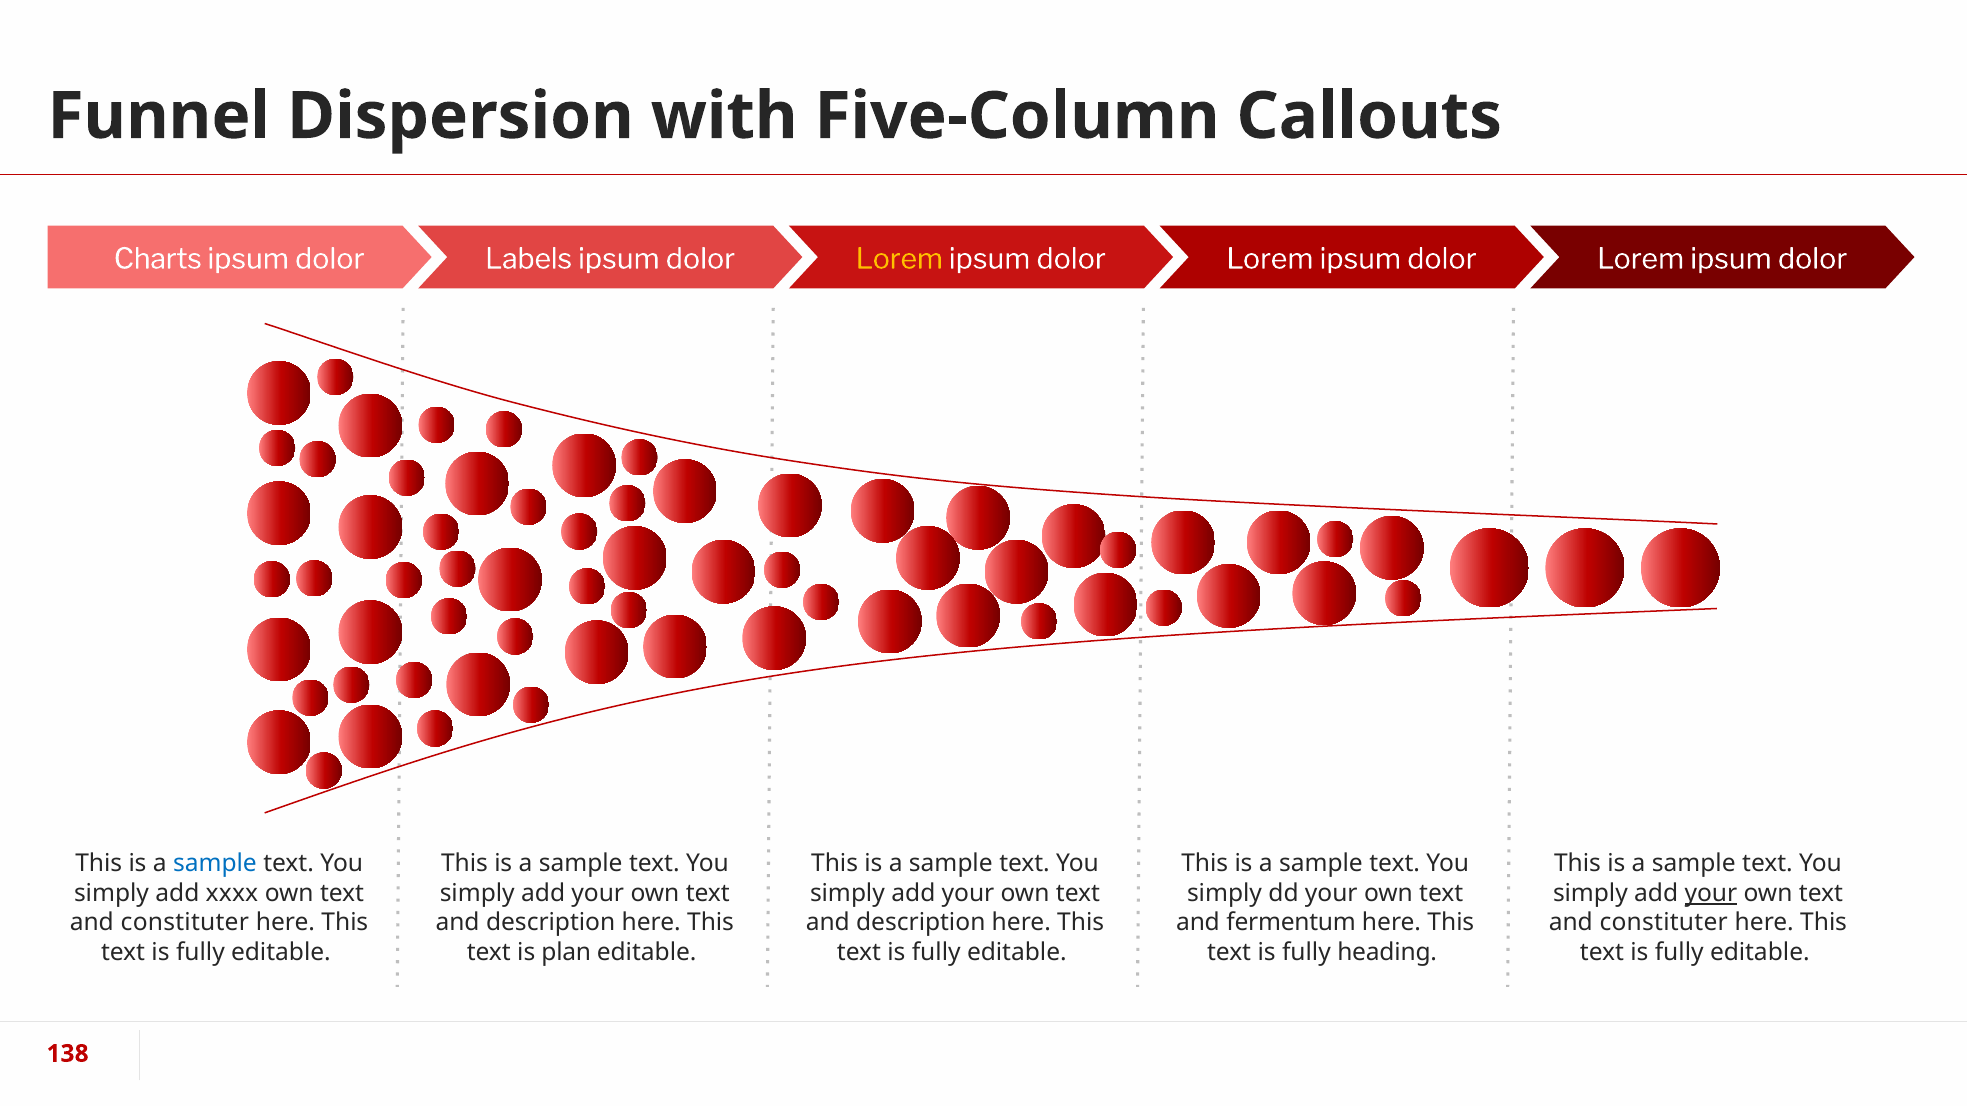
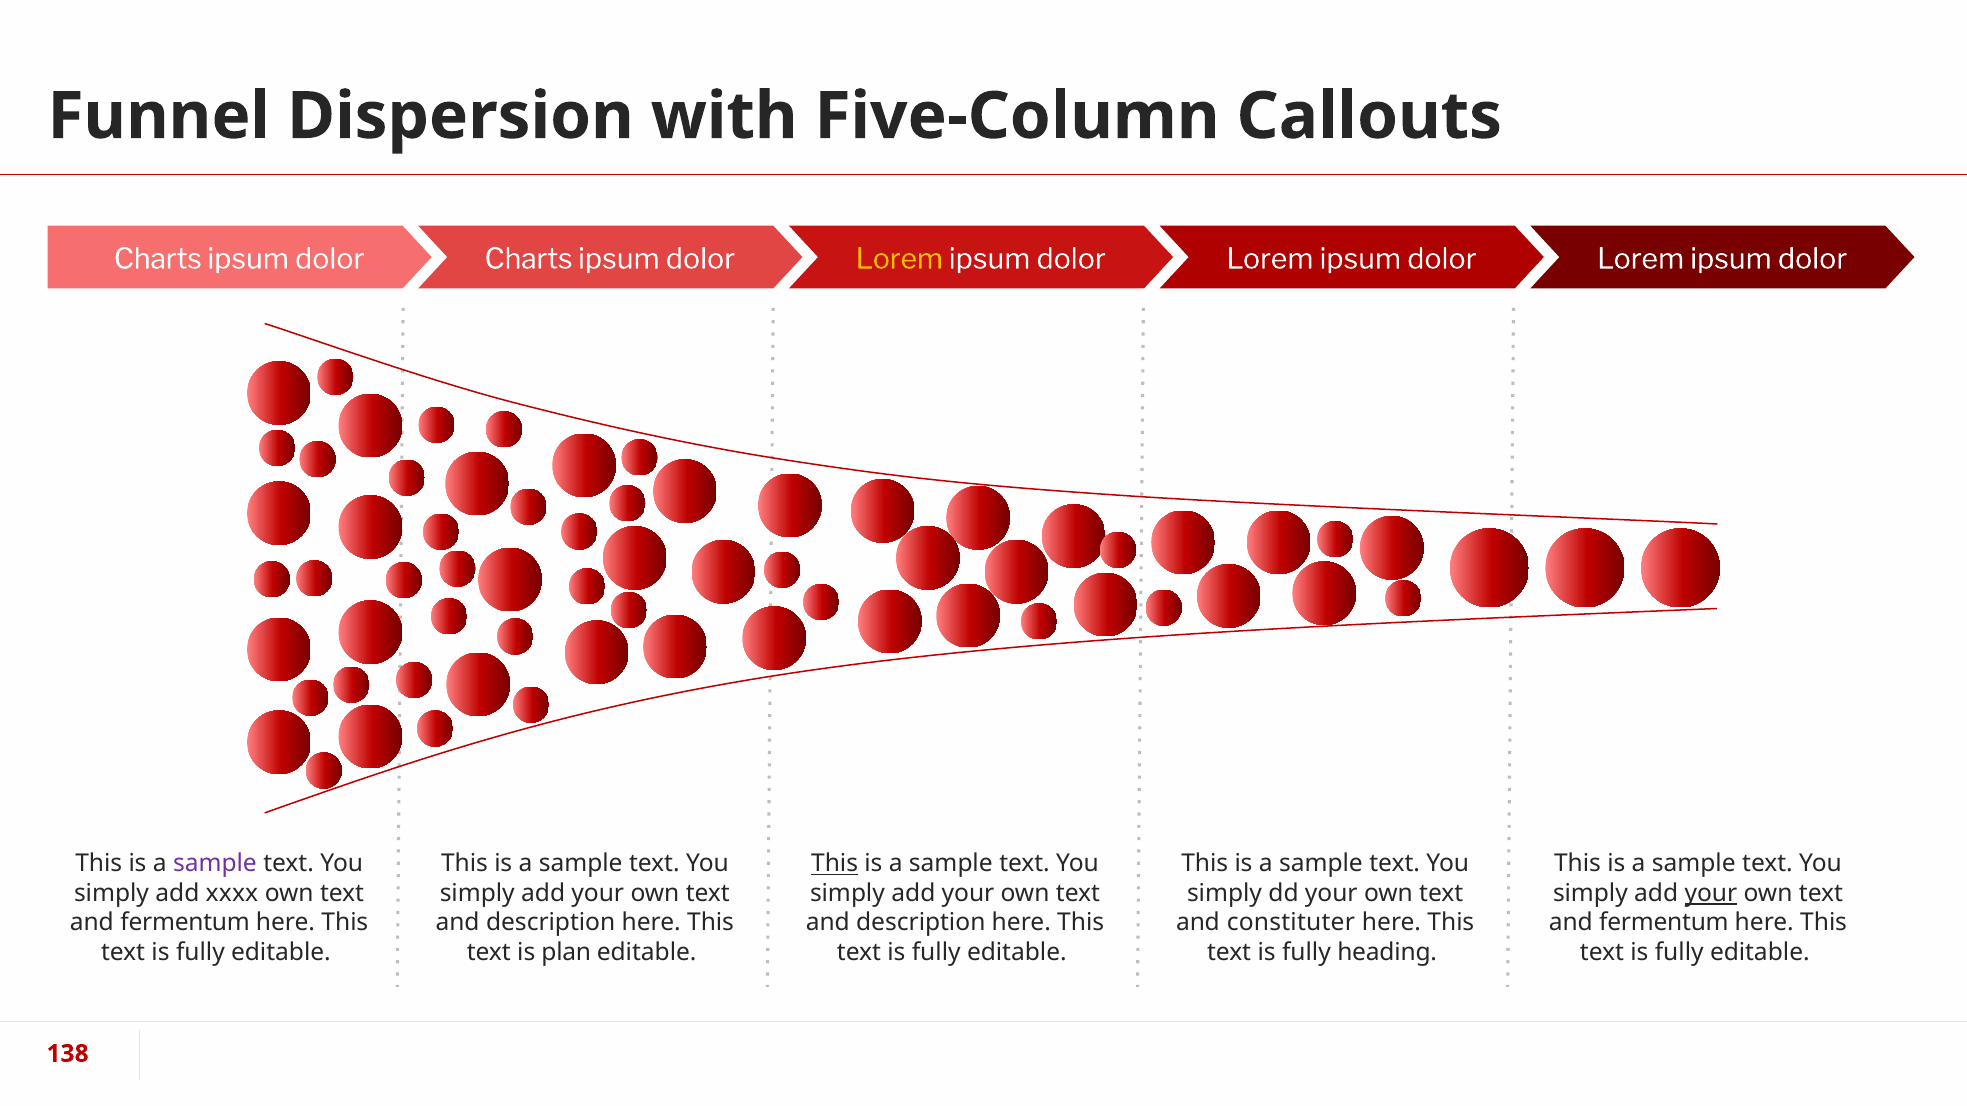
Labels: Labels -> Charts (529, 259)
sample colour: blue -> purple (215, 864)
This underline: none -> present (835, 864)
constituter: constituter -> fermentum (185, 923)
fermentum: fermentum -> constituter (1291, 923)
constituter: constituter -> fermentum (1664, 923)
